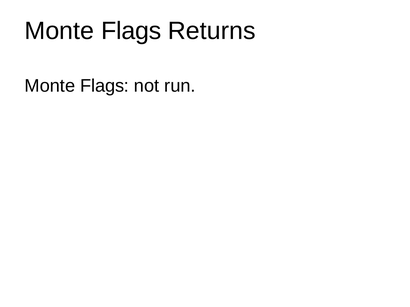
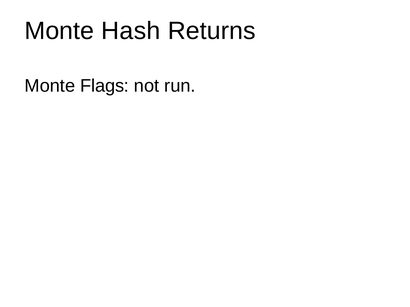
Flags: Flags -> Hash (131, 31)
